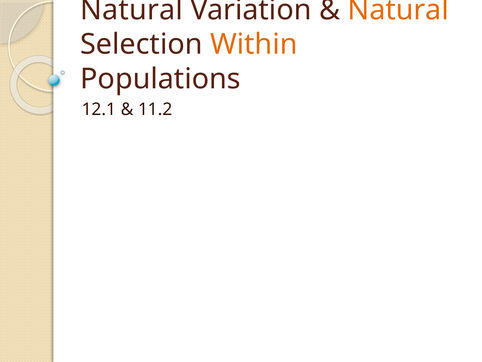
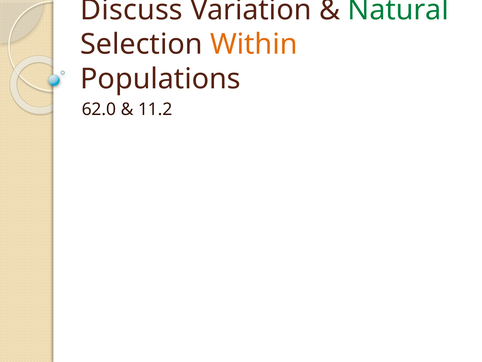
Natural: Natural -> Discuss (132, 10)
Natural colour: orange -> green (398, 10)
12.1: 12.1 -> 62.0 (99, 109)
